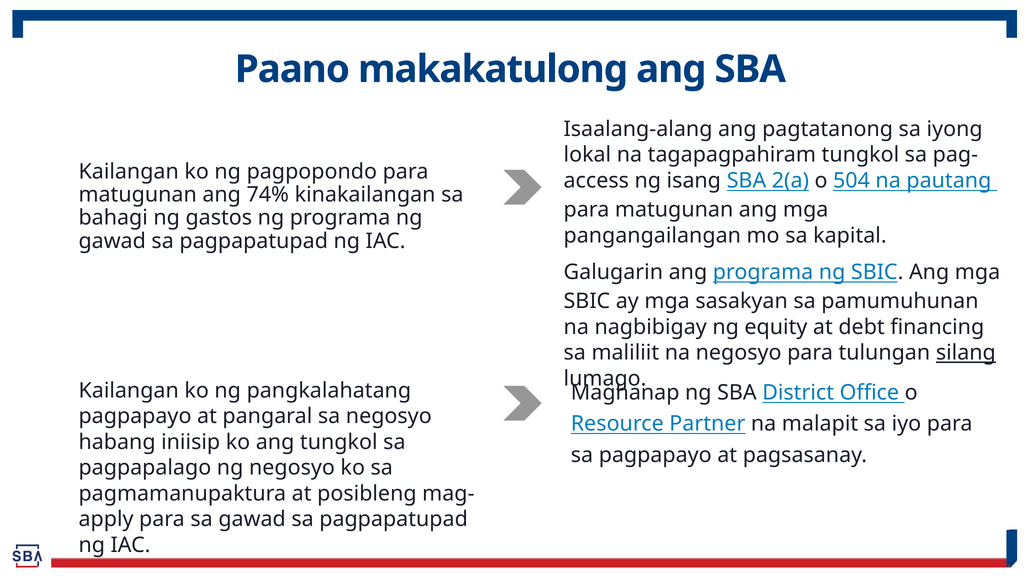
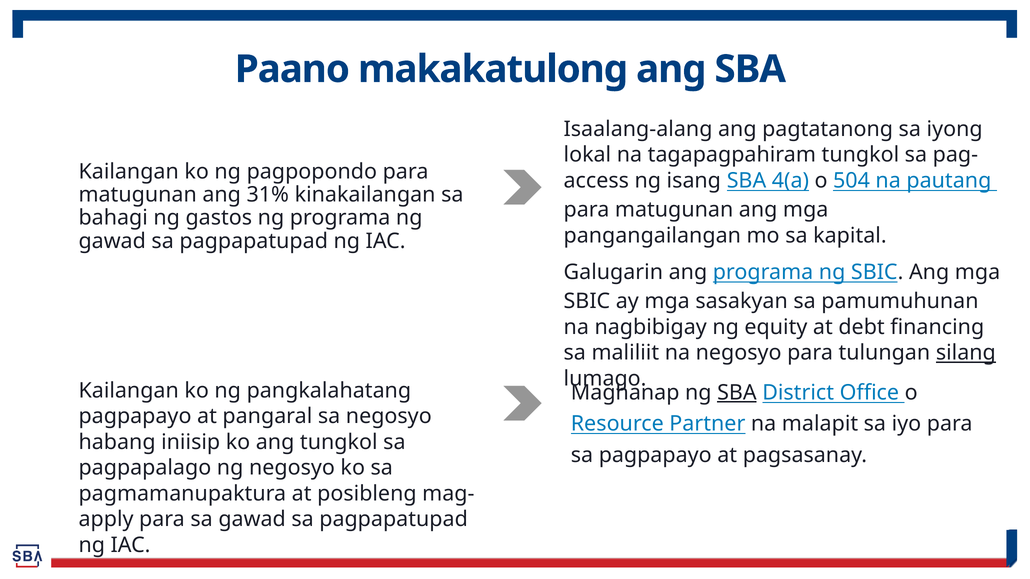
2(a: 2(a -> 4(a (790, 181)
74%: 74% -> 31% (268, 195)
SBA underline: none -> present (737, 393)
